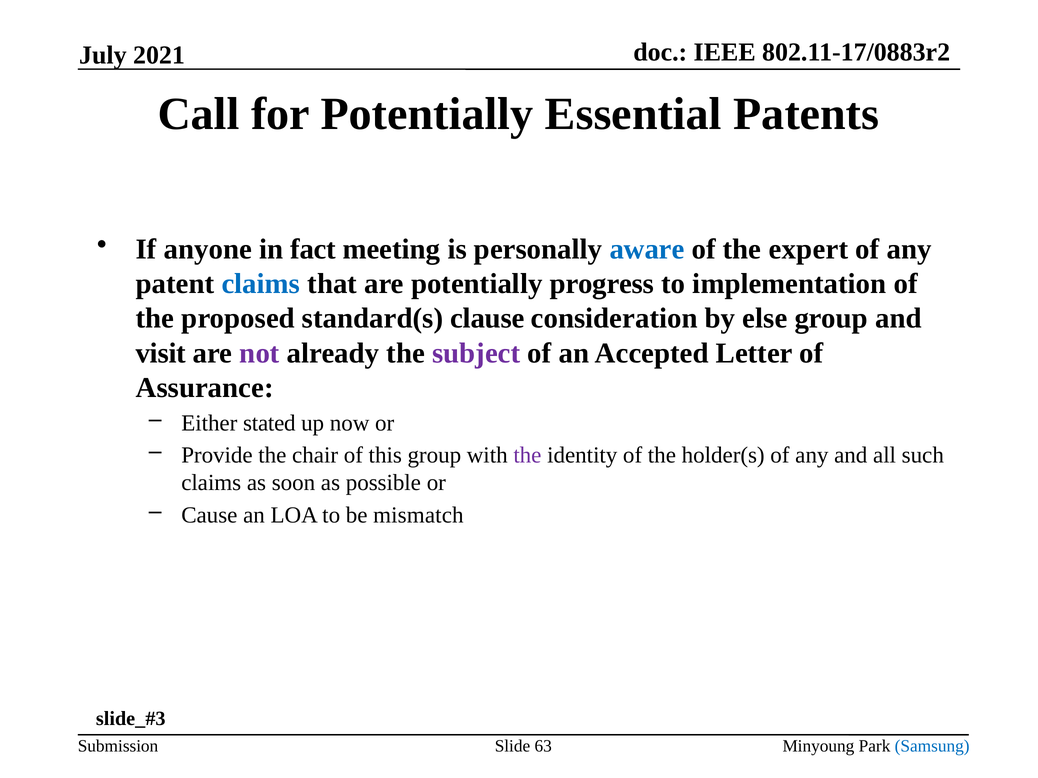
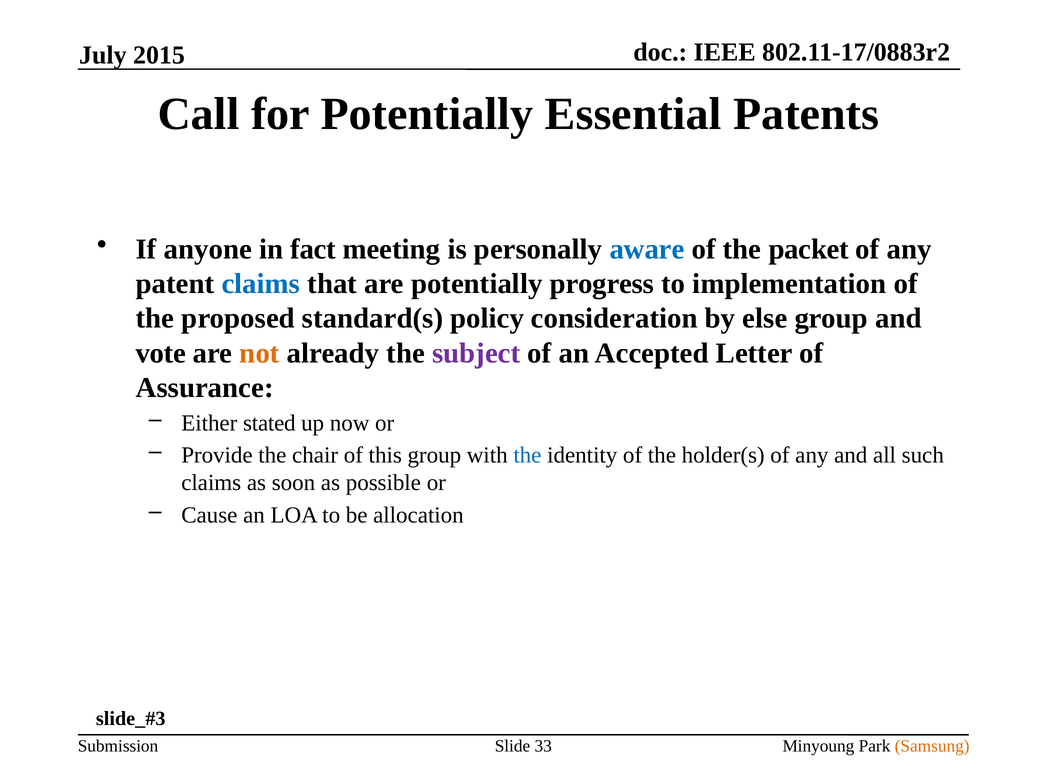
2021: 2021 -> 2015 (159, 55)
expert: expert -> packet (809, 249)
clause: clause -> policy (487, 319)
visit: visit -> vote (161, 353)
not colour: purple -> orange (260, 353)
the colour: purple -> blue (527, 455)
mismatch: mismatch -> allocation (418, 515)
63: 63 -> 33 (543, 747)
Samsung colour: blue -> orange (932, 747)
